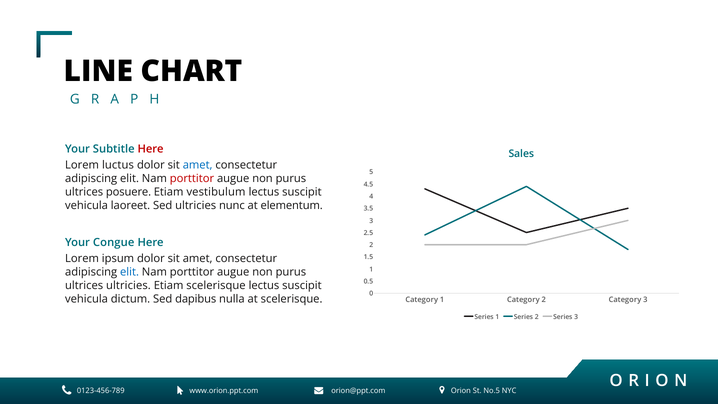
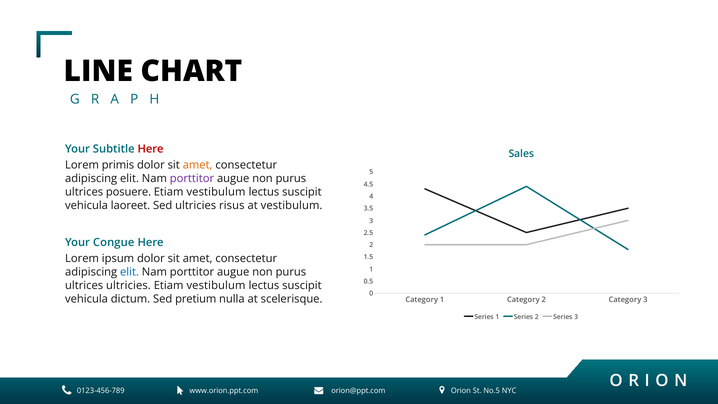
luctus: luctus -> primis (118, 165)
amet colour: blue -> orange (198, 165)
porttitor colour: red -> purple (192, 179)
nunc: nunc -> risus (232, 206)
at elementum: elementum -> vestibulum (292, 206)
scelerisque: scelerisque -> vestibulum (216, 286)
dapibus: dapibus -> pretium (196, 299)
